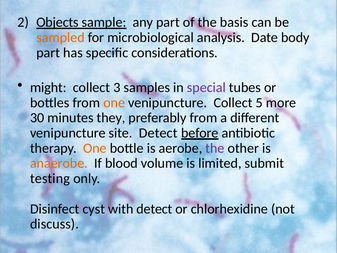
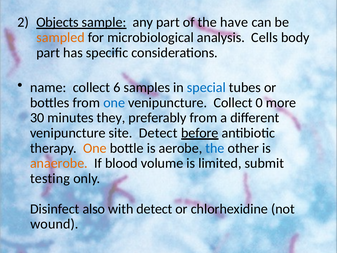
basis: basis -> have (234, 22)
Date: Date -> Cells (265, 37)
might: might -> name (48, 87)
3: 3 -> 6 (117, 87)
special colour: purple -> blue (206, 87)
one colour: orange -> blue (114, 103)
5: 5 -> 0 (259, 103)
the colour: purple -> blue (215, 148)
cyst: cyst -> also (94, 209)
discuss: discuss -> wound (54, 224)
